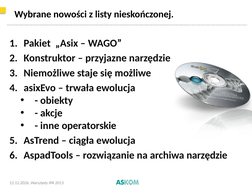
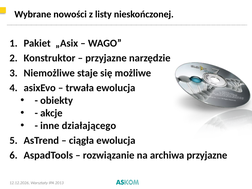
operatorskie: operatorskie -> działającego (89, 126)
archiwa narzędzie: narzędzie -> przyjazne (207, 155)
